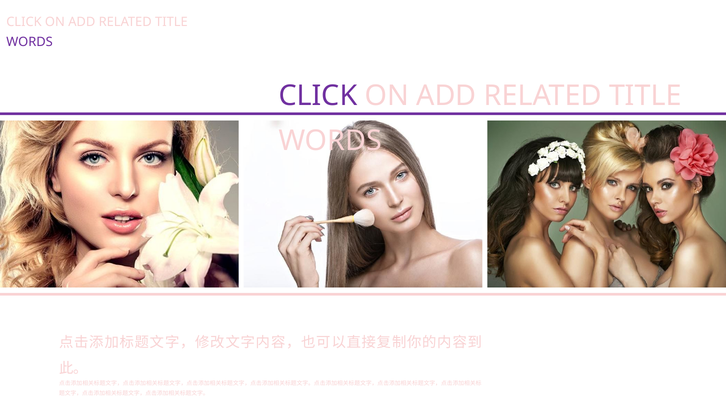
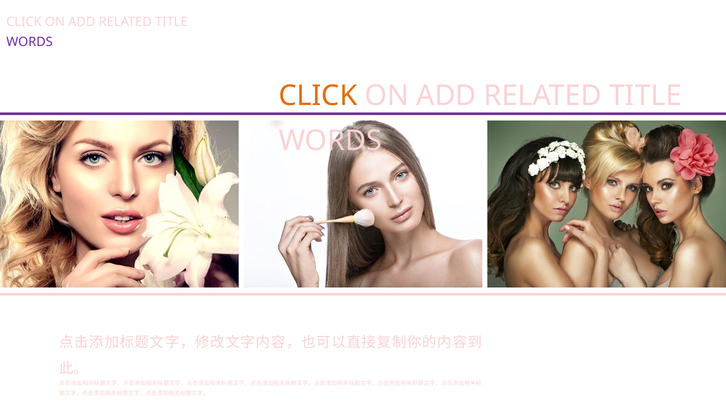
CLICK colour: purple -> orange (318, 96)
